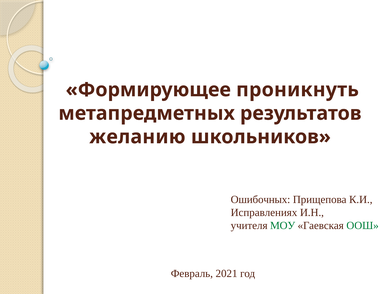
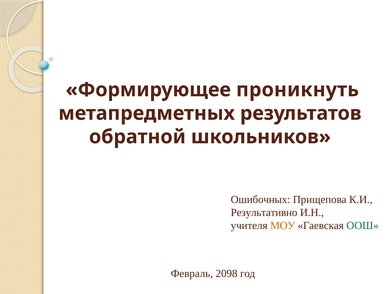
желанию: желанию -> обратной (137, 137)
Исправлениях: Исправлениях -> Результативно (264, 213)
МОУ colour: green -> orange (283, 226)
2021: 2021 -> 2098 (227, 274)
